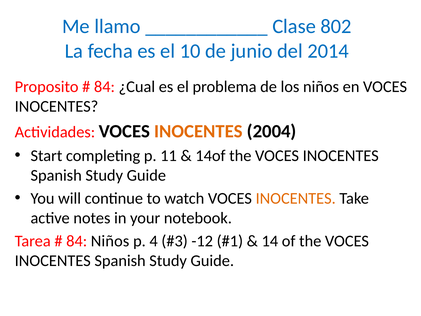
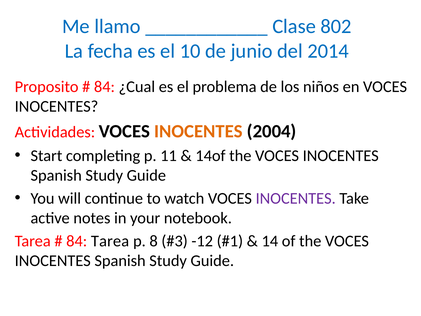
INOCENTES colour: orange -> purple (296, 198)
84 Niños: Niños -> Tarea (110, 241)
4: 4 -> 8 (154, 241)
